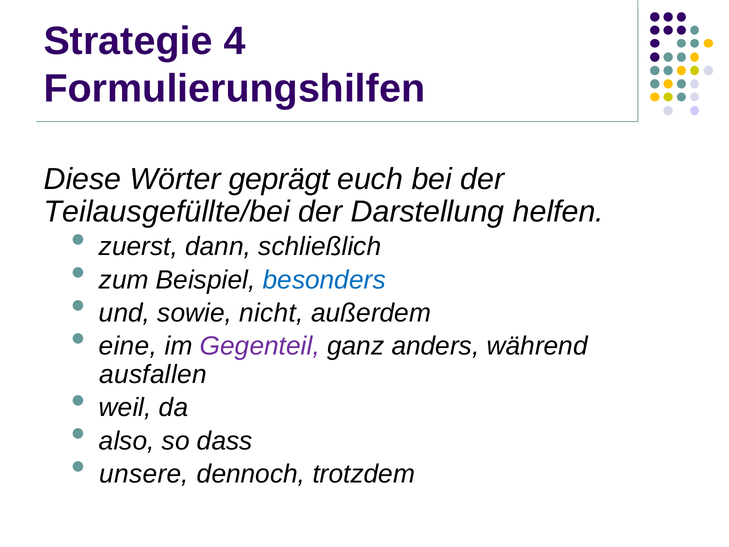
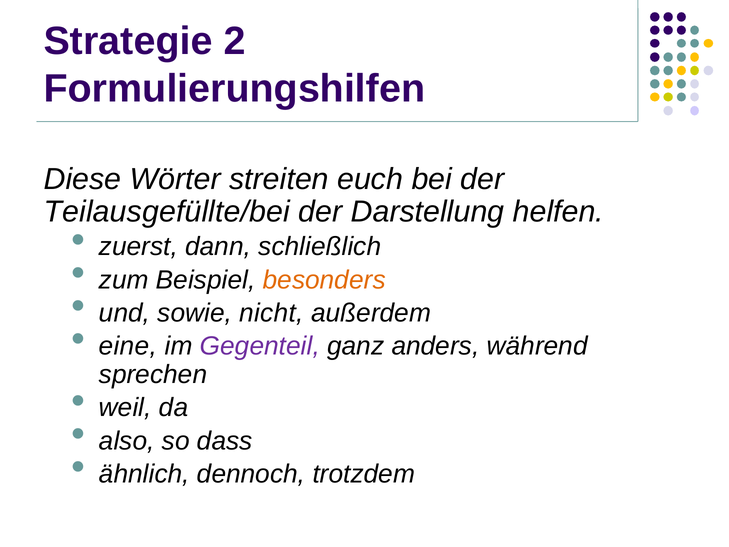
4: 4 -> 2 (235, 41)
geprägt: geprägt -> streiten (279, 179)
besonders colour: blue -> orange (324, 280)
ausfallen: ausfallen -> sprechen (153, 374)
unsere: unsere -> ähnlich (144, 474)
